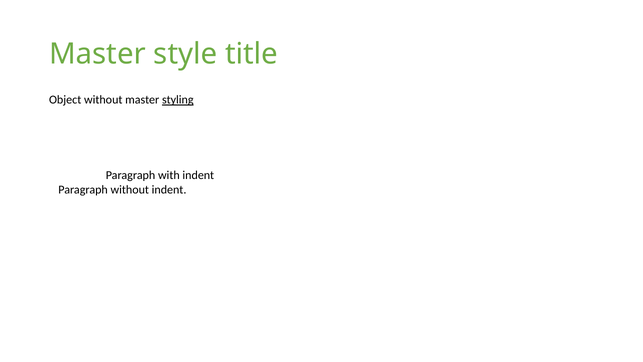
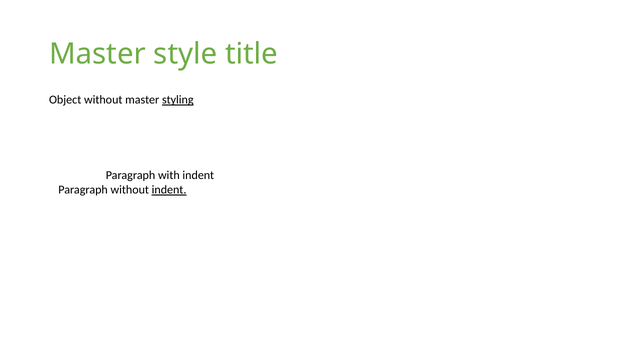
indent underline: none -> present (169, 190)
